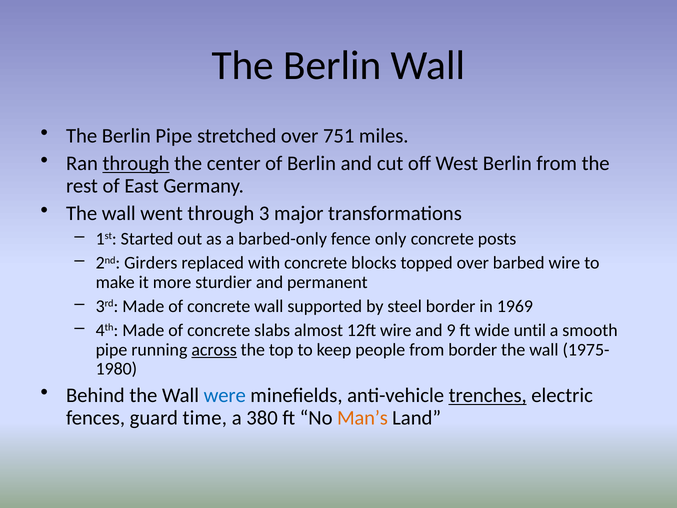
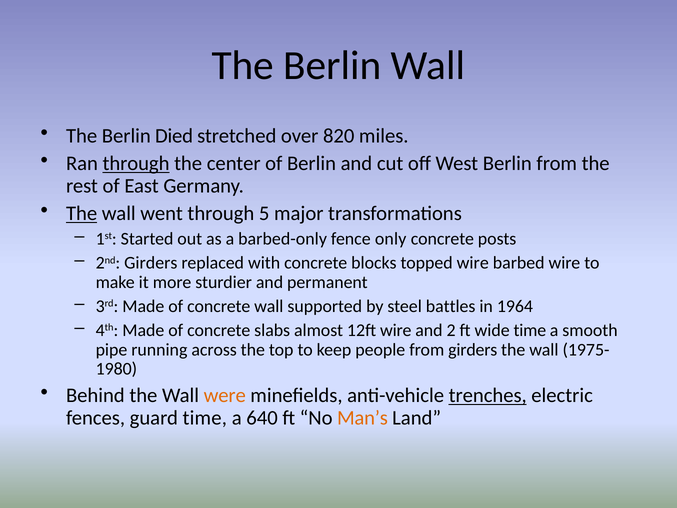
Berlin Pipe: Pipe -> Died (174, 136)
751: 751 -> 820 (339, 136)
The underline: none -> present (82, 214)
3: 3 -> 5 (264, 214)
topped over: over -> wire (473, 263)
steel border: border -> battles (451, 306)
1969: 1969 -> 1964 (515, 306)
9: 9 -> 2 (451, 330)
wide until: until -> time (530, 330)
across underline: present -> none (214, 349)
from border: border -> girders (473, 349)
were colour: blue -> orange (225, 395)
380: 380 -> 640 (262, 418)
